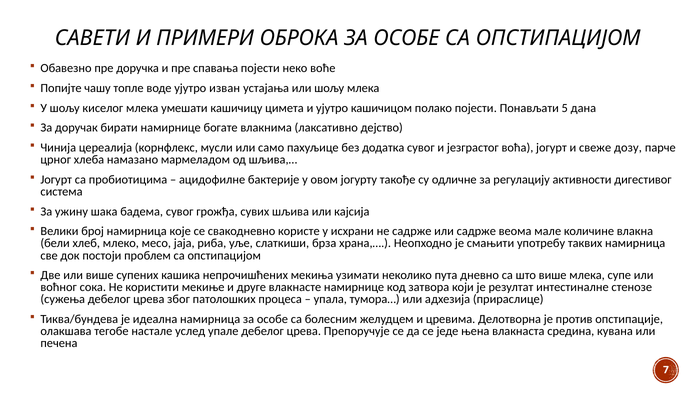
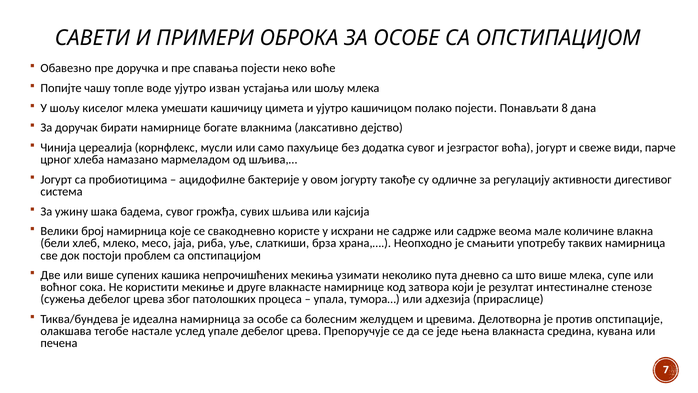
5: 5 -> 8 (565, 108)
дозу: дозу -> види (628, 148)
